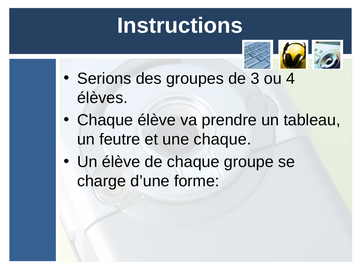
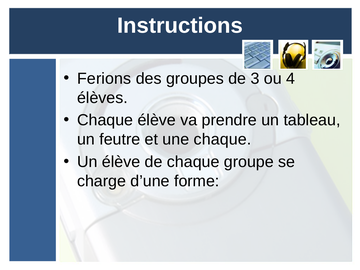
Serions: Serions -> Ferions (104, 79)
